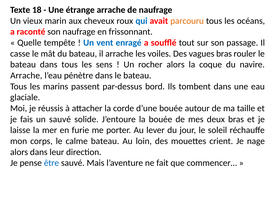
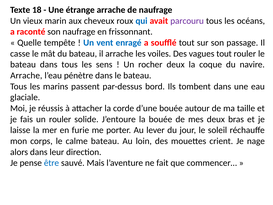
parcouru colour: orange -> purple (187, 21)
vagues bras: bras -> tout (224, 54)
rocher alors: alors -> deux (176, 64)
un sauvé: sauvé -> rouler (60, 119)
